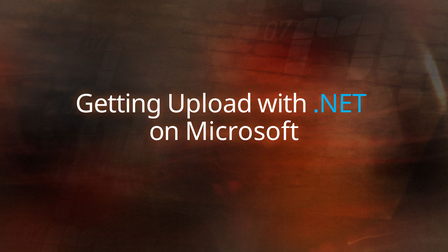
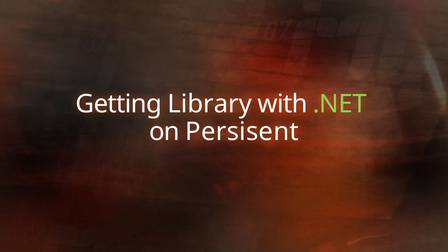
Upload: Upload -> Library (210, 104)
.NET colour: light blue -> light green (340, 104)
Microsoft: Microsoft -> Persisent (242, 132)
